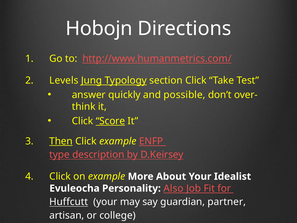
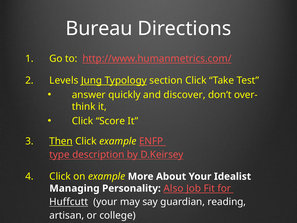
Hobojn: Hobojn -> Bureau (99, 29)
possible: possible -> discover (185, 95)
Score underline: present -> none (110, 121)
Evuleocha: Evuleocha -> Managing (74, 188)
partner: partner -> reading (227, 202)
